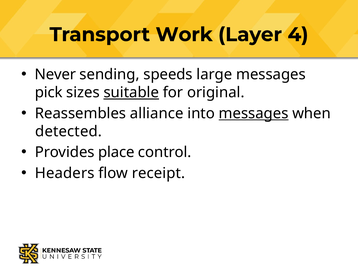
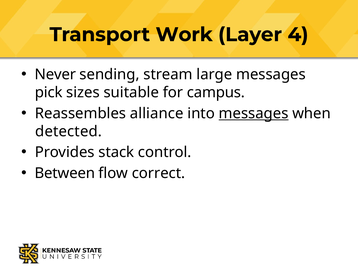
speeds: speeds -> stream (168, 74)
suitable underline: present -> none (131, 92)
original: original -> campus (216, 92)
place: place -> stack (116, 152)
Headers: Headers -> Between (65, 173)
receipt: receipt -> correct (158, 173)
